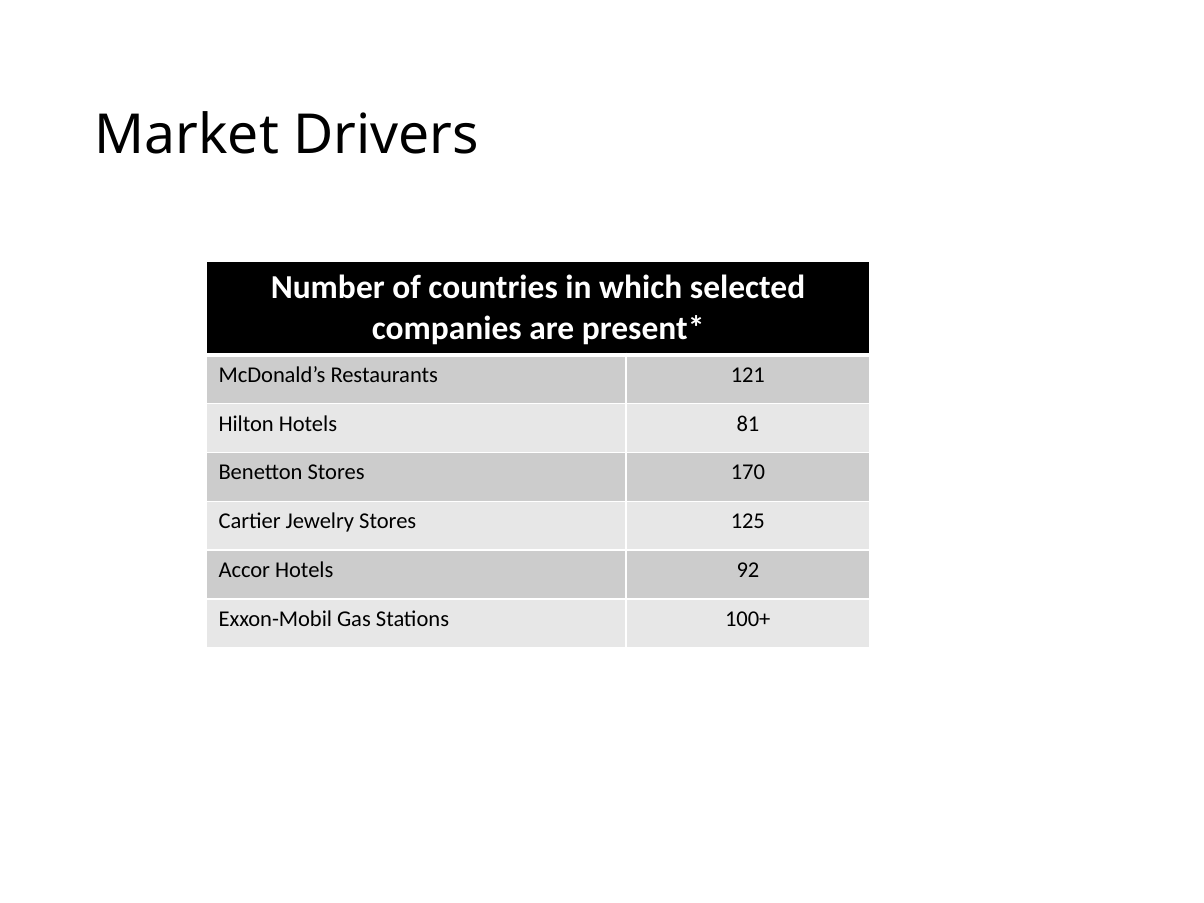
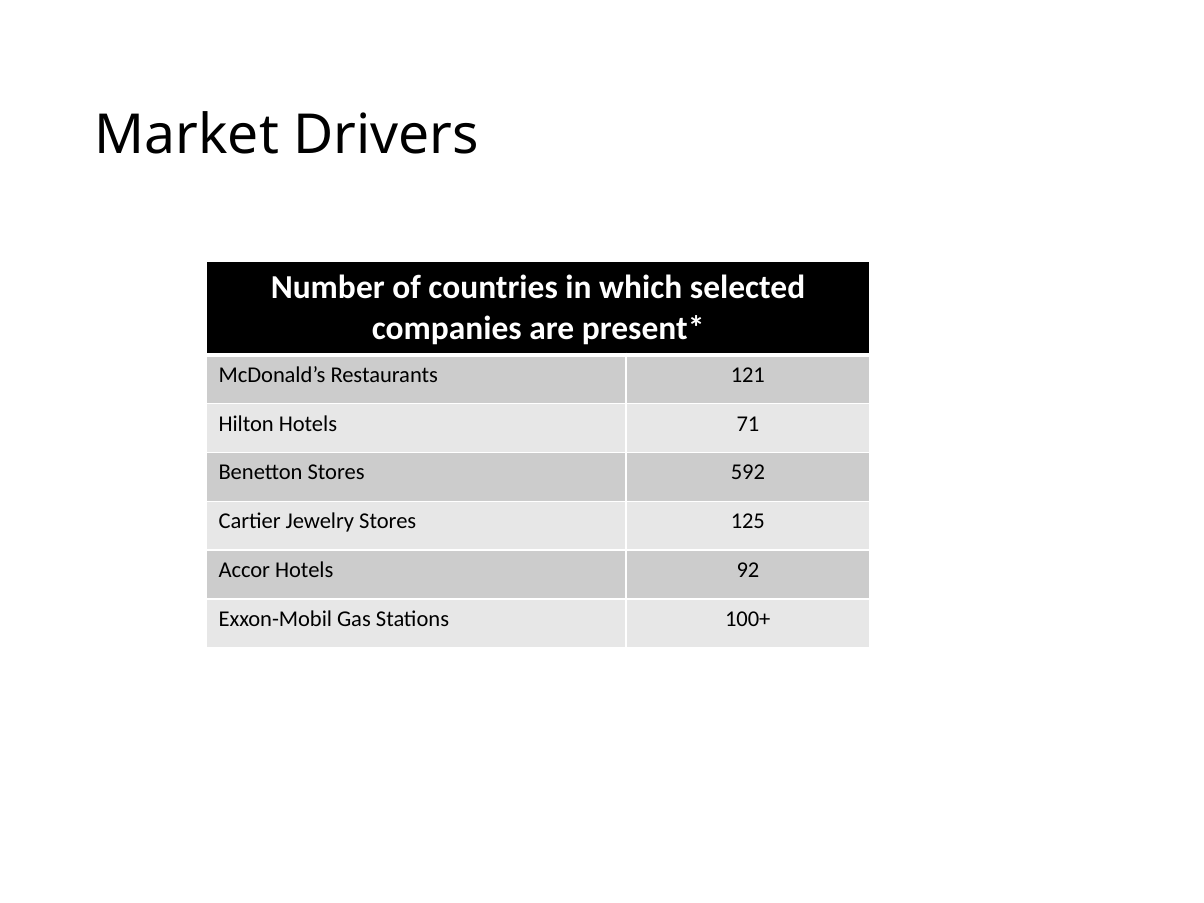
81: 81 -> 71 (748, 424)
170: 170 -> 592 (748, 473)
